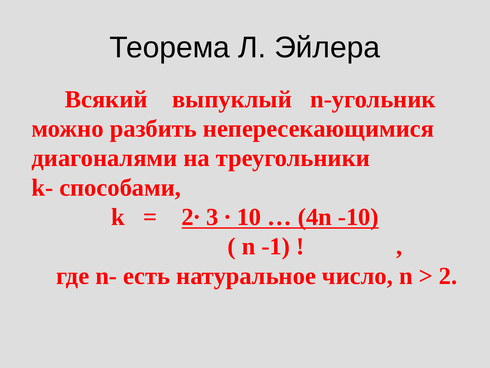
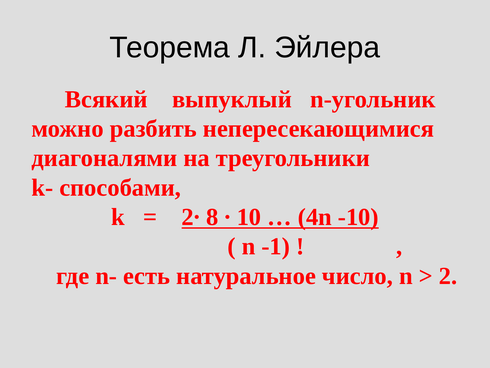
3: 3 -> 8 (212, 217)
